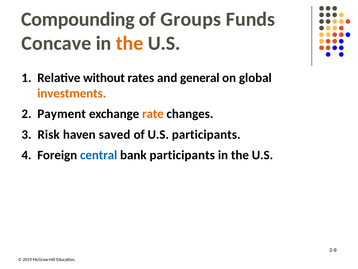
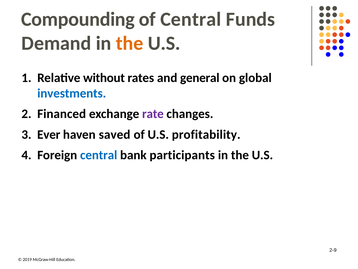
of Groups: Groups -> Central (191, 19)
Concave: Concave -> Demand (56, 43)
investments colour: orange -> blue (72, 93)
Payment: Payment -> Financed (62, 114)
rate colour: orange -> purple (153, 114)
Risk: Risk -> Ever (49, 134)
U.S participants: participants -> profitability (206, 134)
